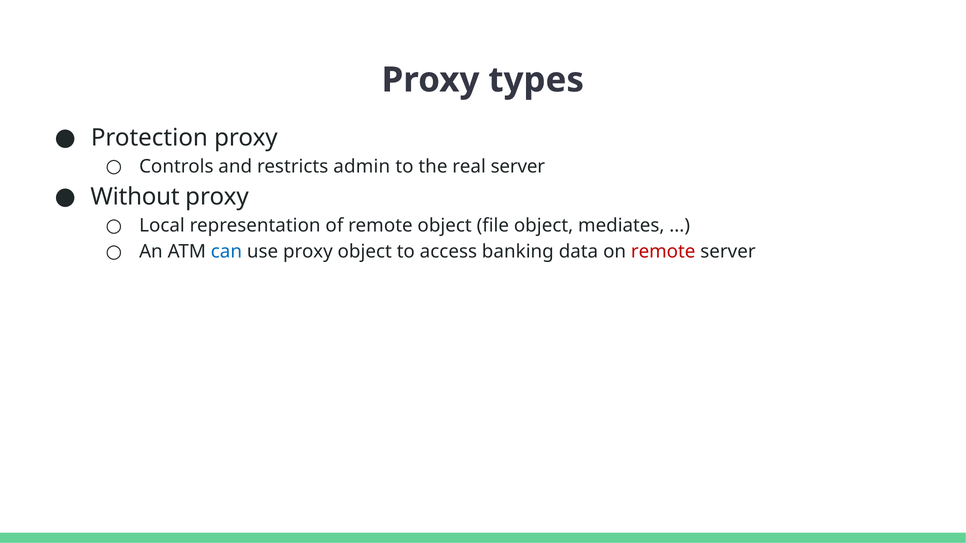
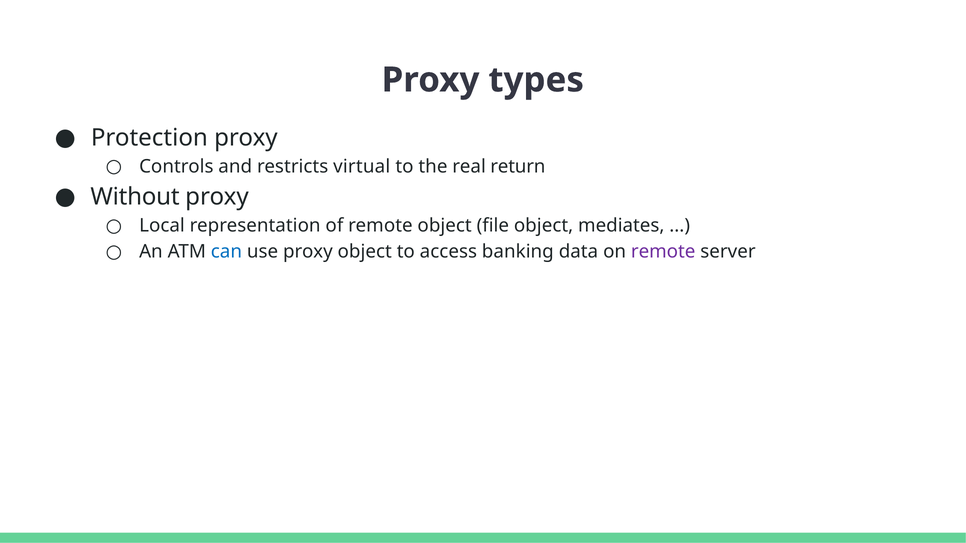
admin: admin -> virtual (362, 167)
real server: server -> return (518, 167)
remote colour: red -> purple (663, 252)
